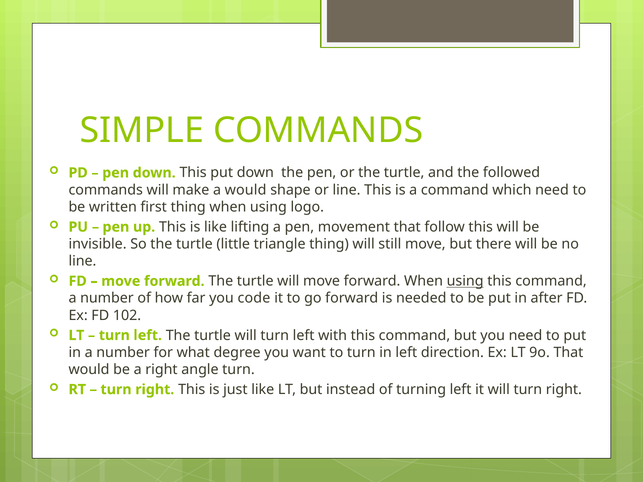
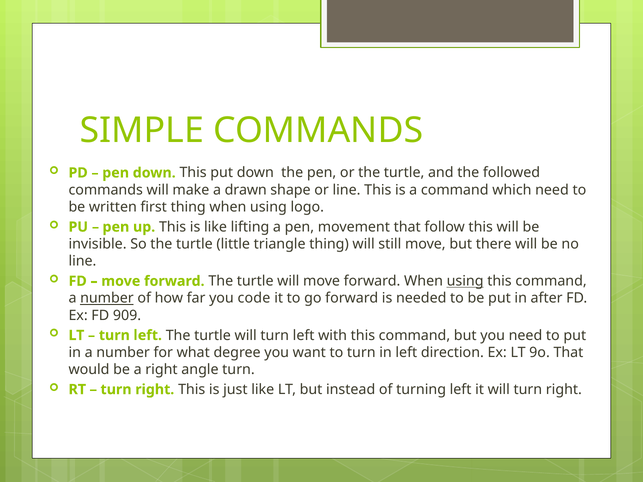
a would: would -> drawn (246, 190)
number underline: none -> present (107, 298)
102: 102 -> 909 (127, 315)
